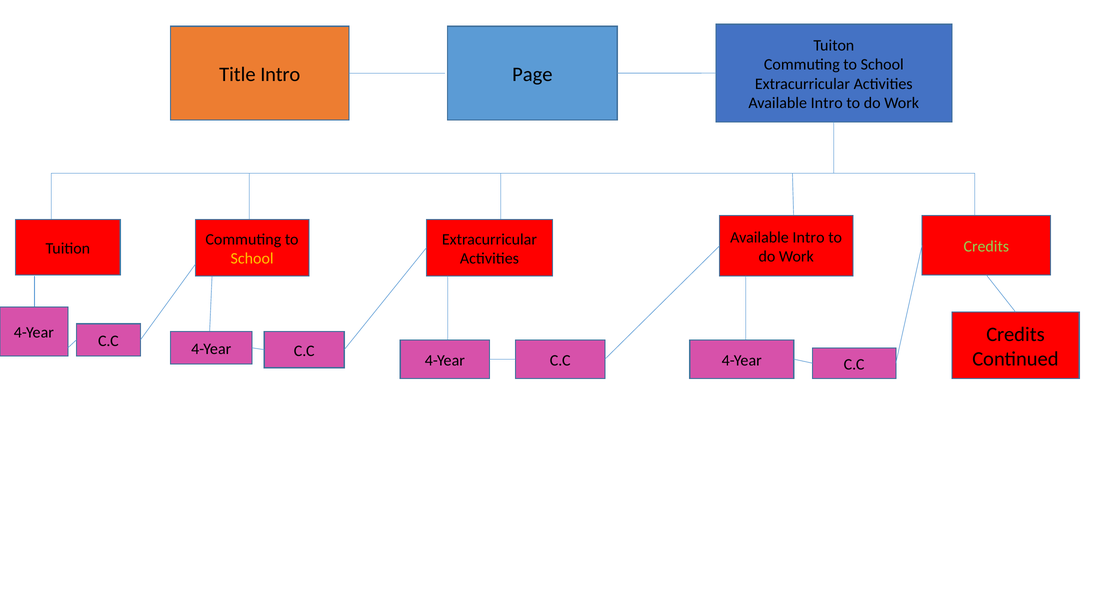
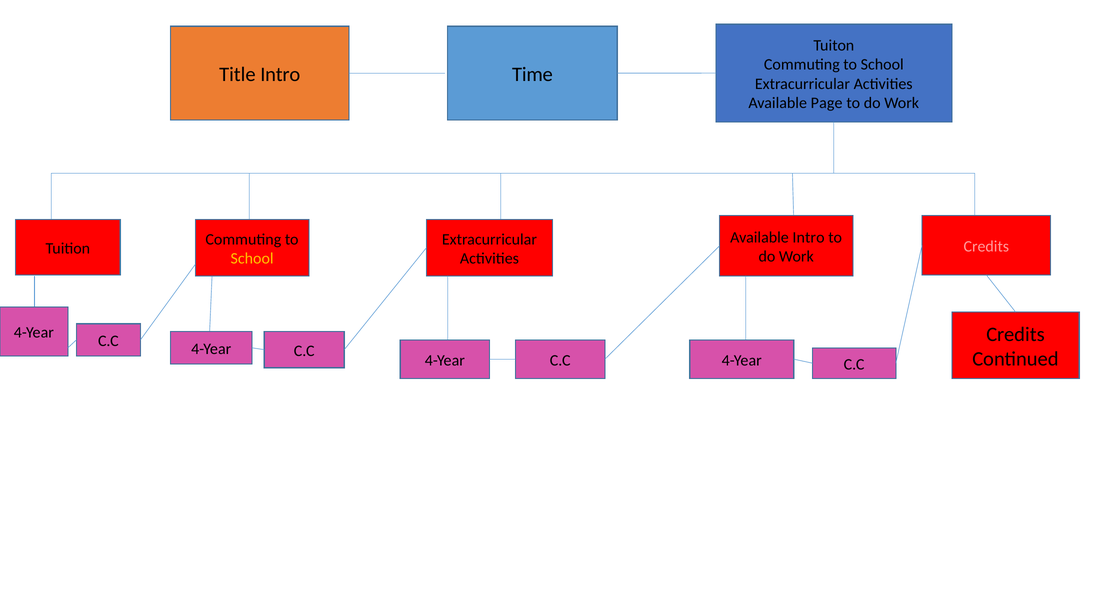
Page: Page -> Time (532, 75)
Intro: Intro -> Page (827, 103)
Credits colour: light green -> pink (986, 247)
